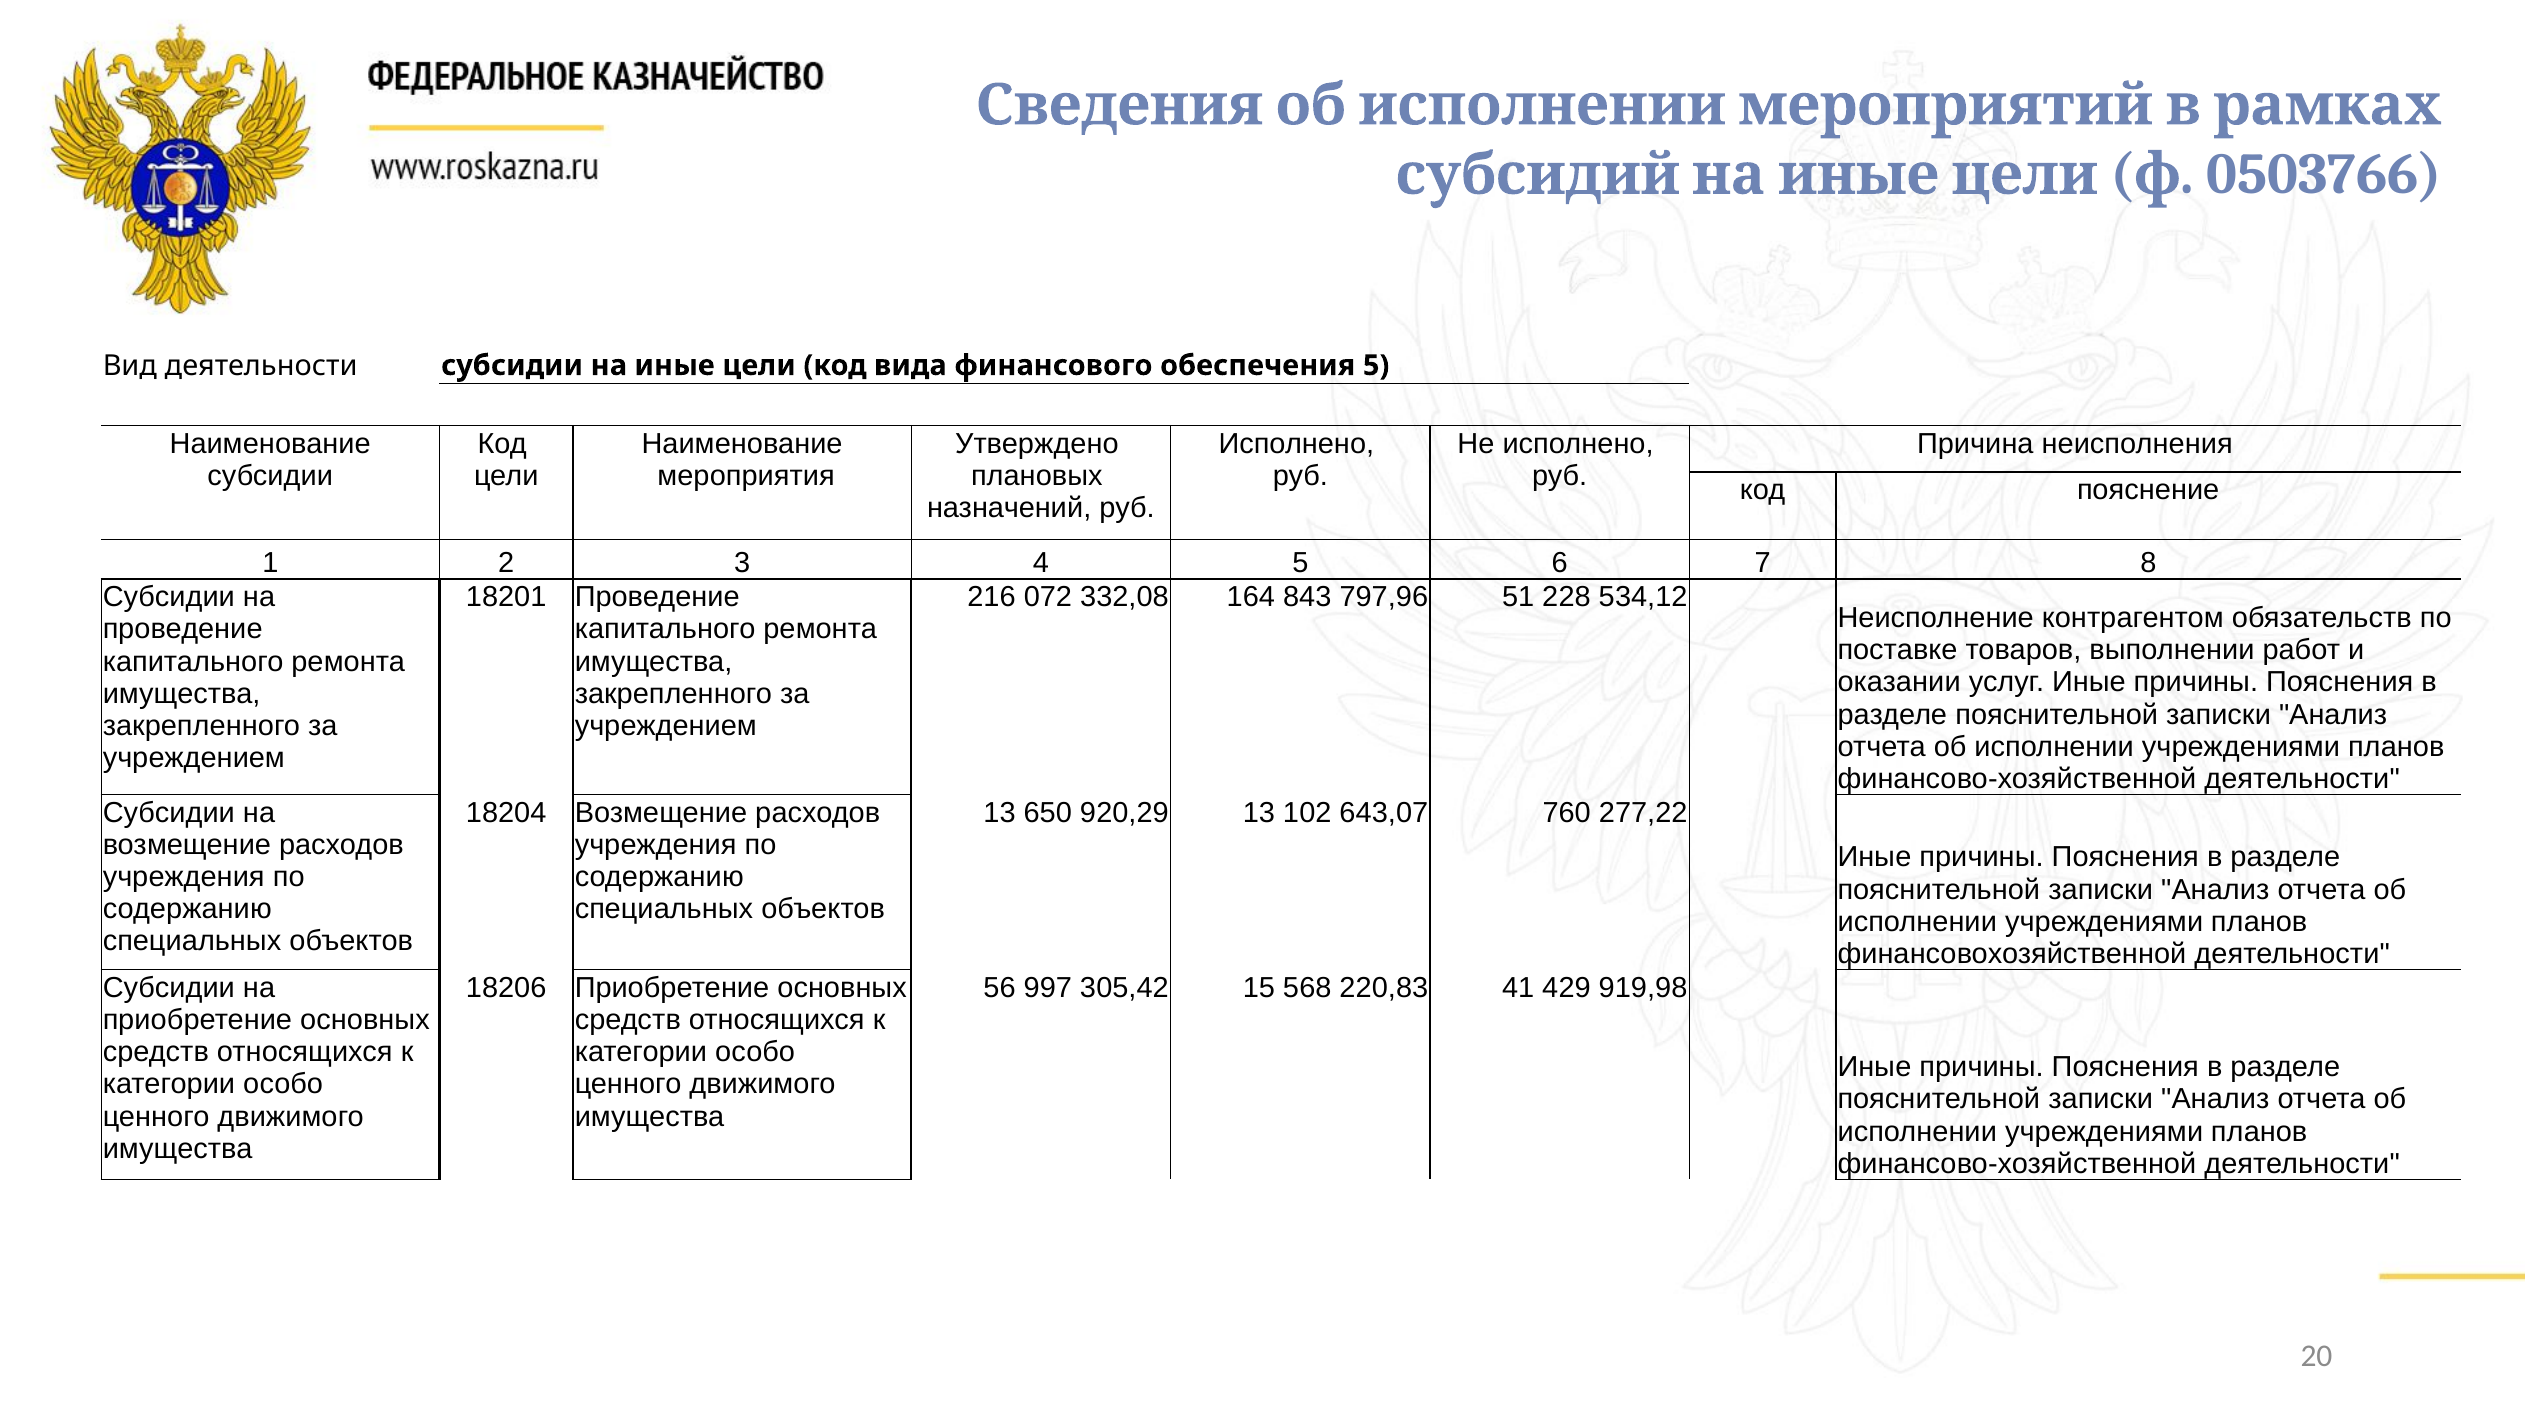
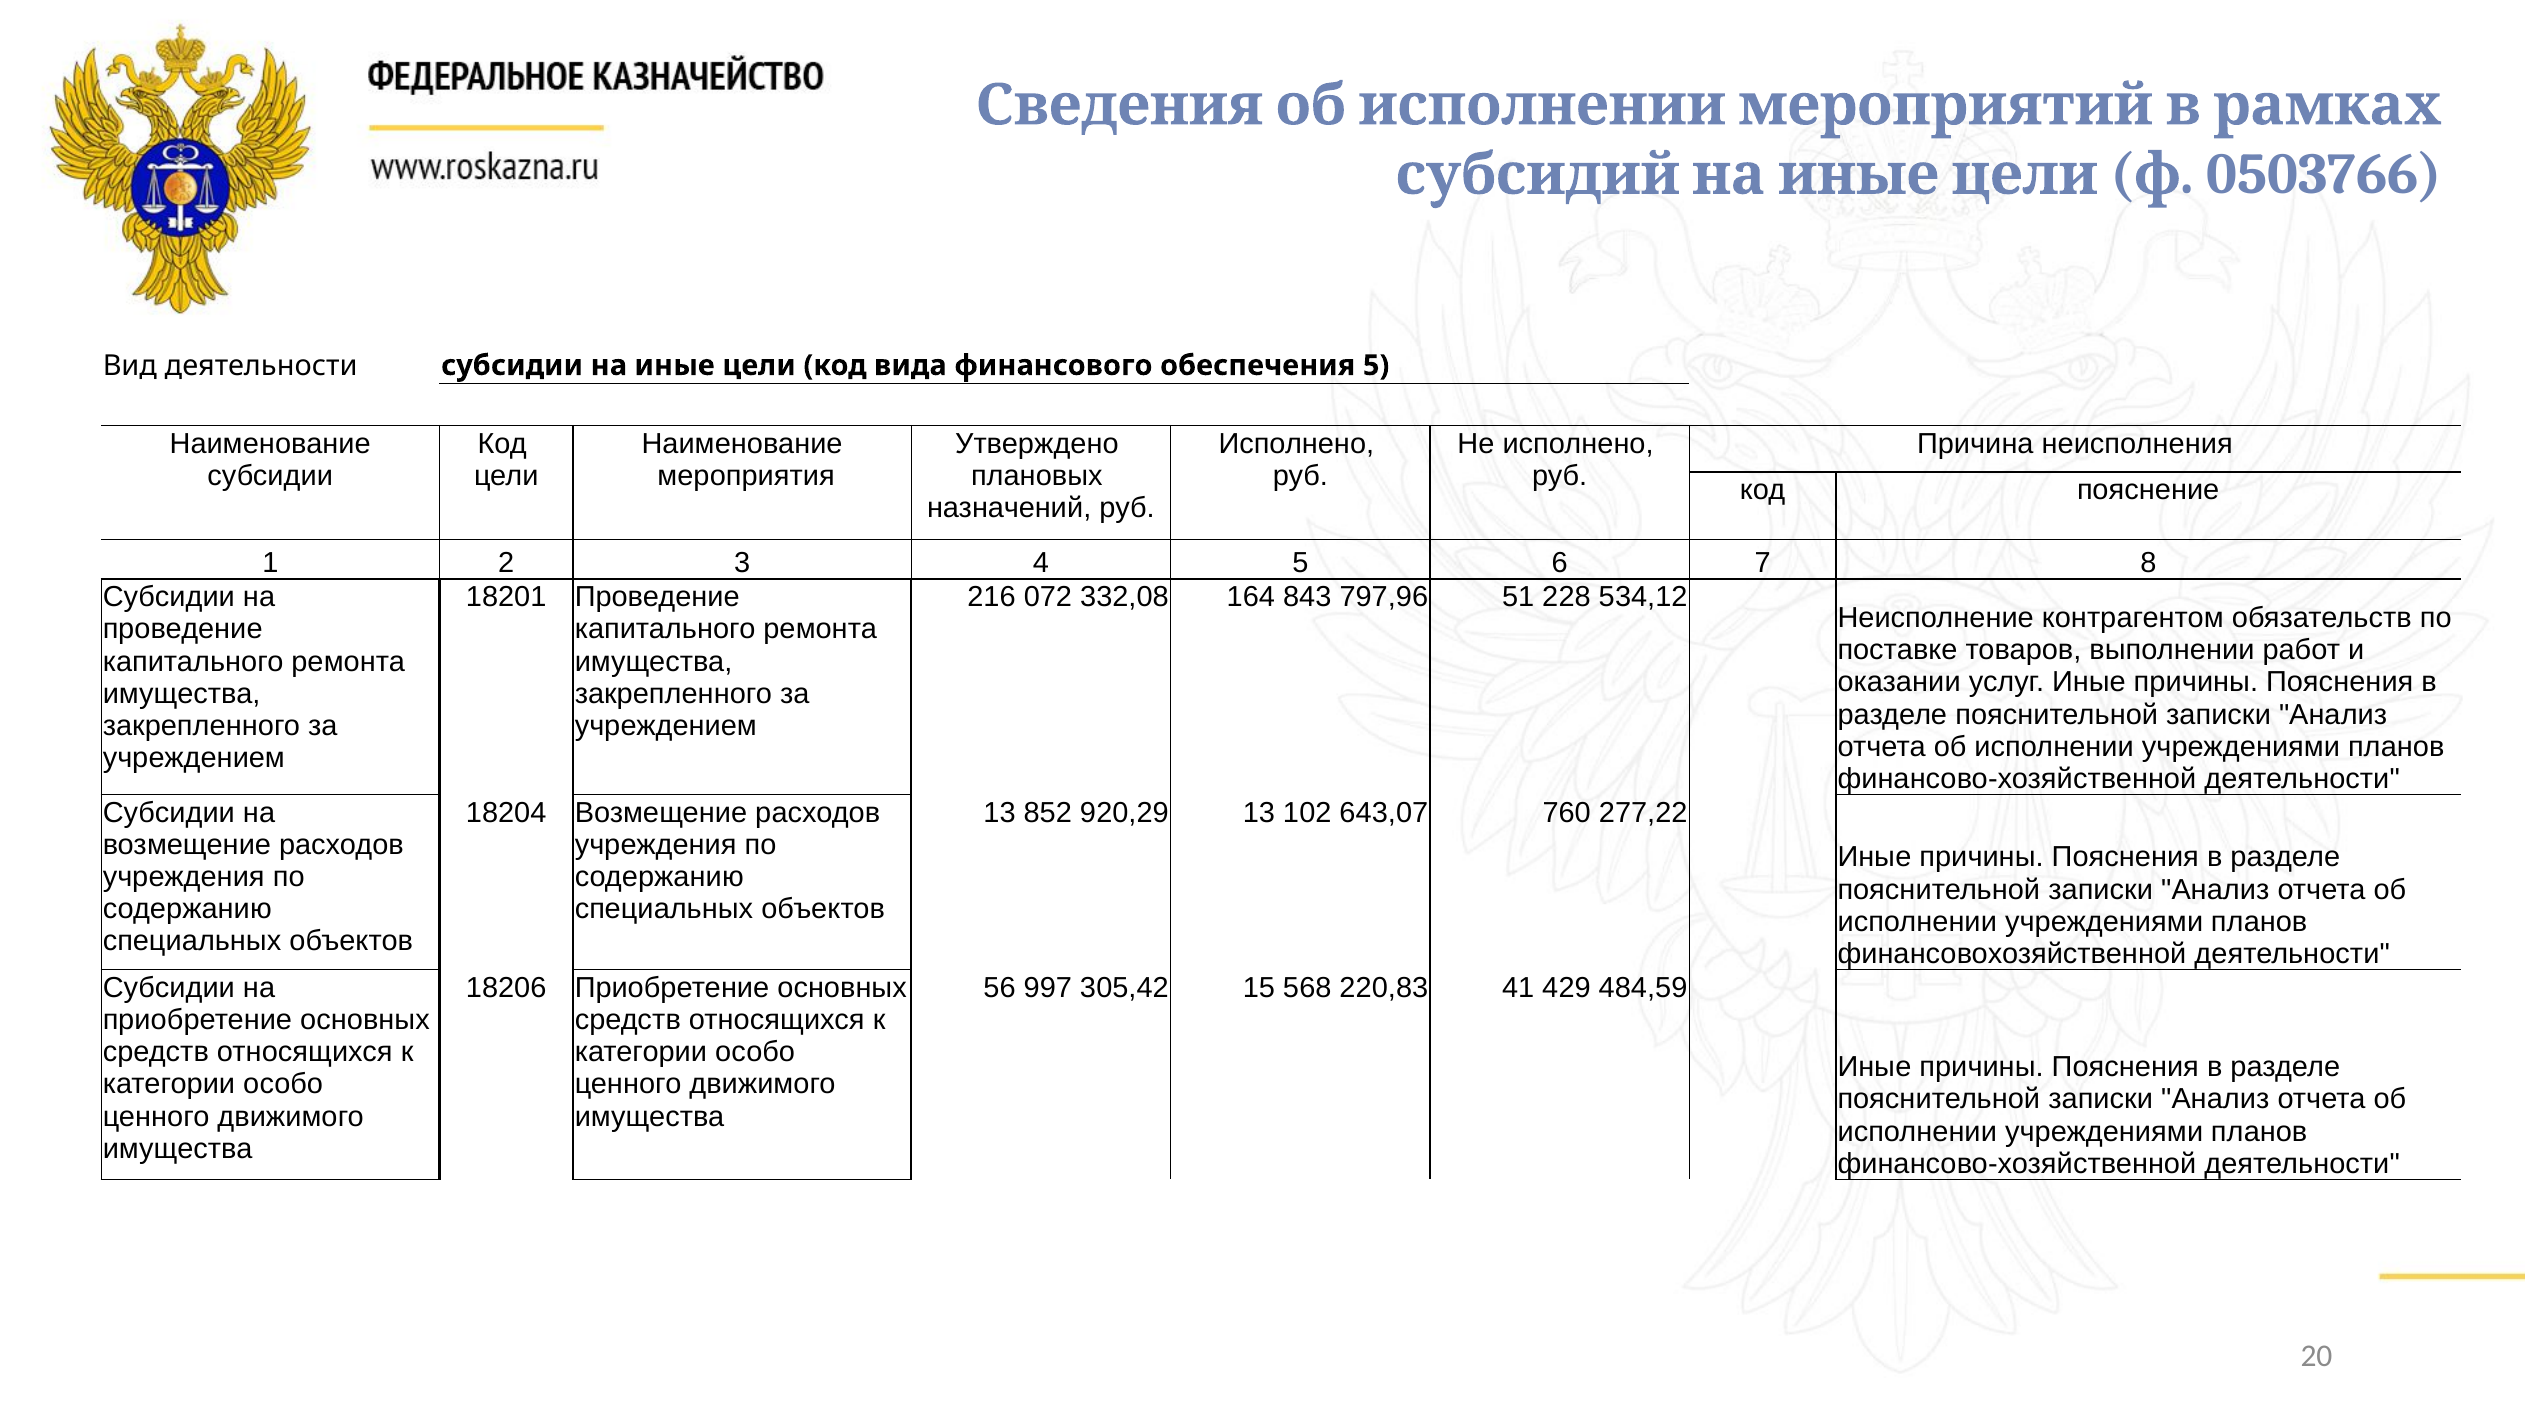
650: 650 -> 852 (1048, 813)
919,98: 919,98 -> 484,59 (1643, 988)
